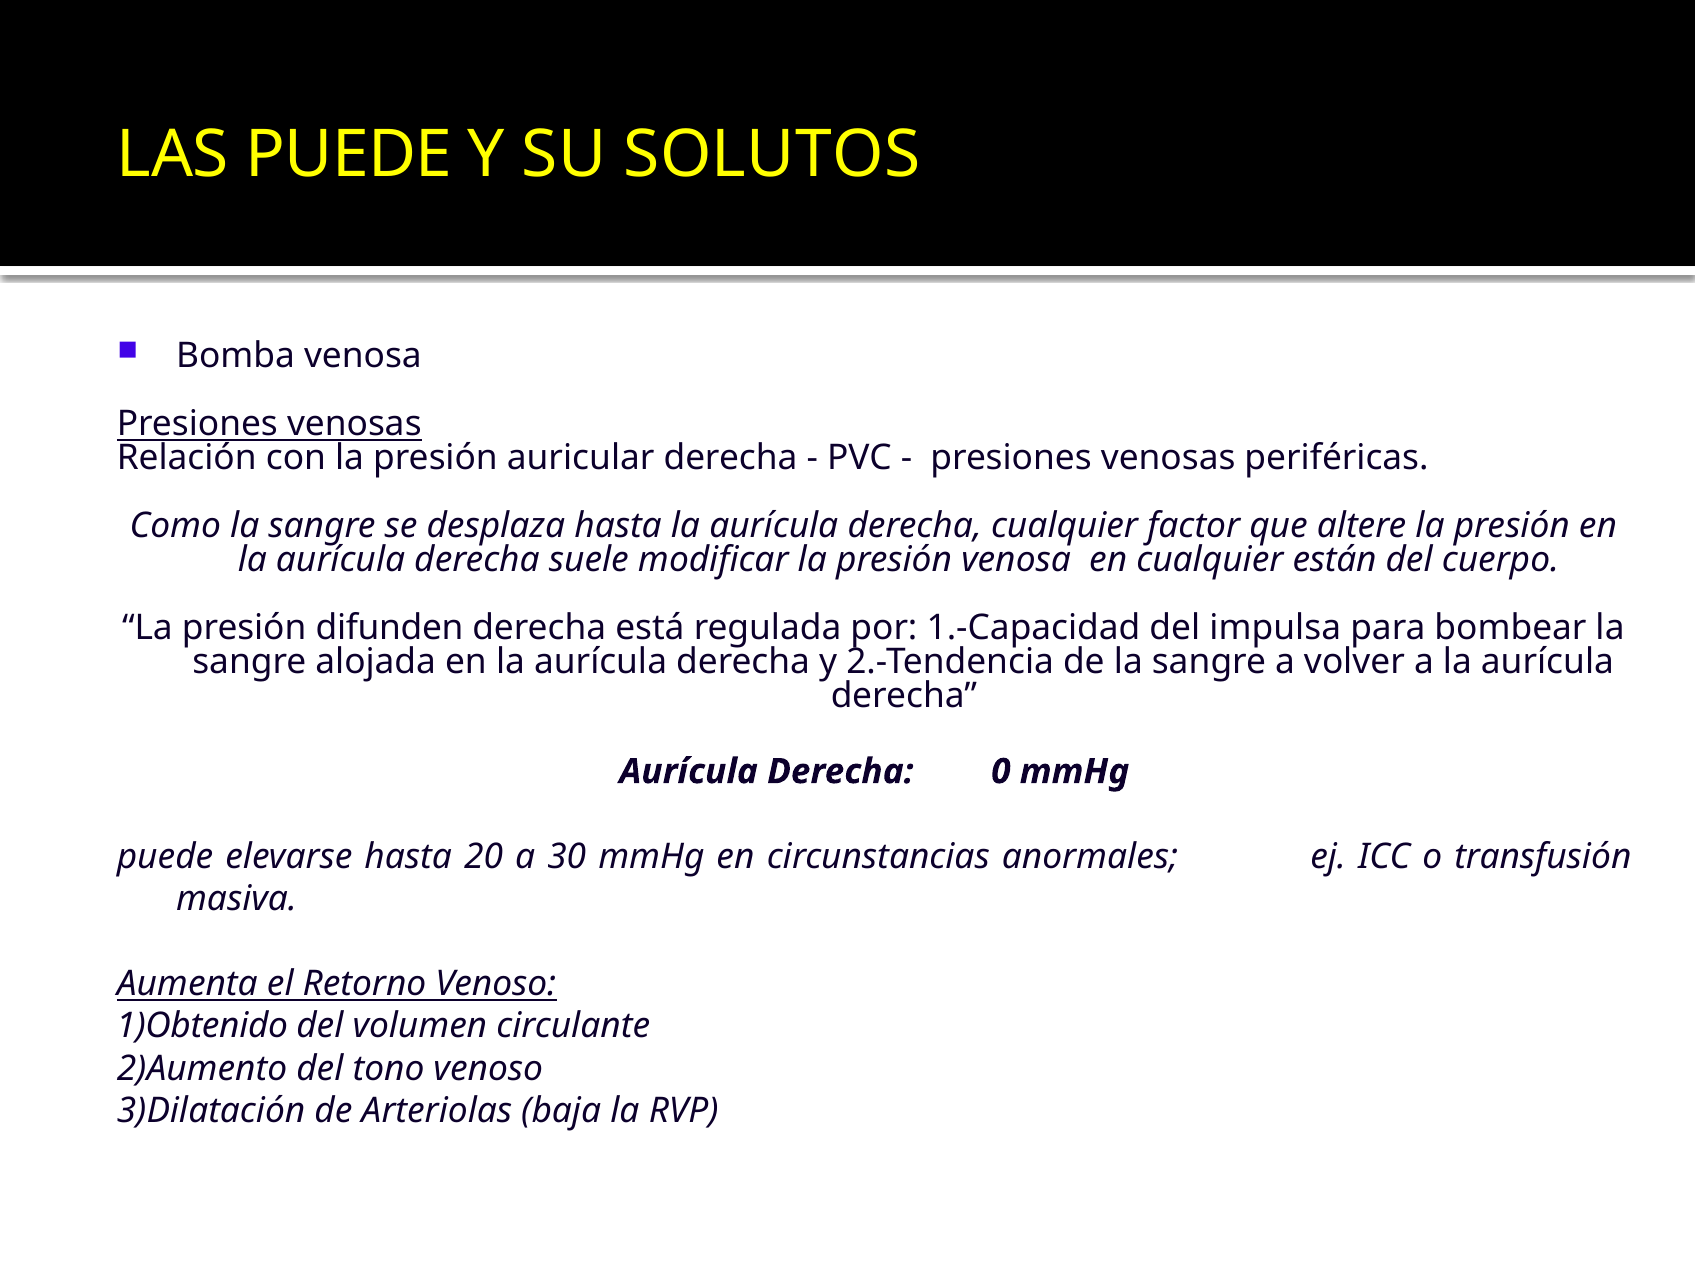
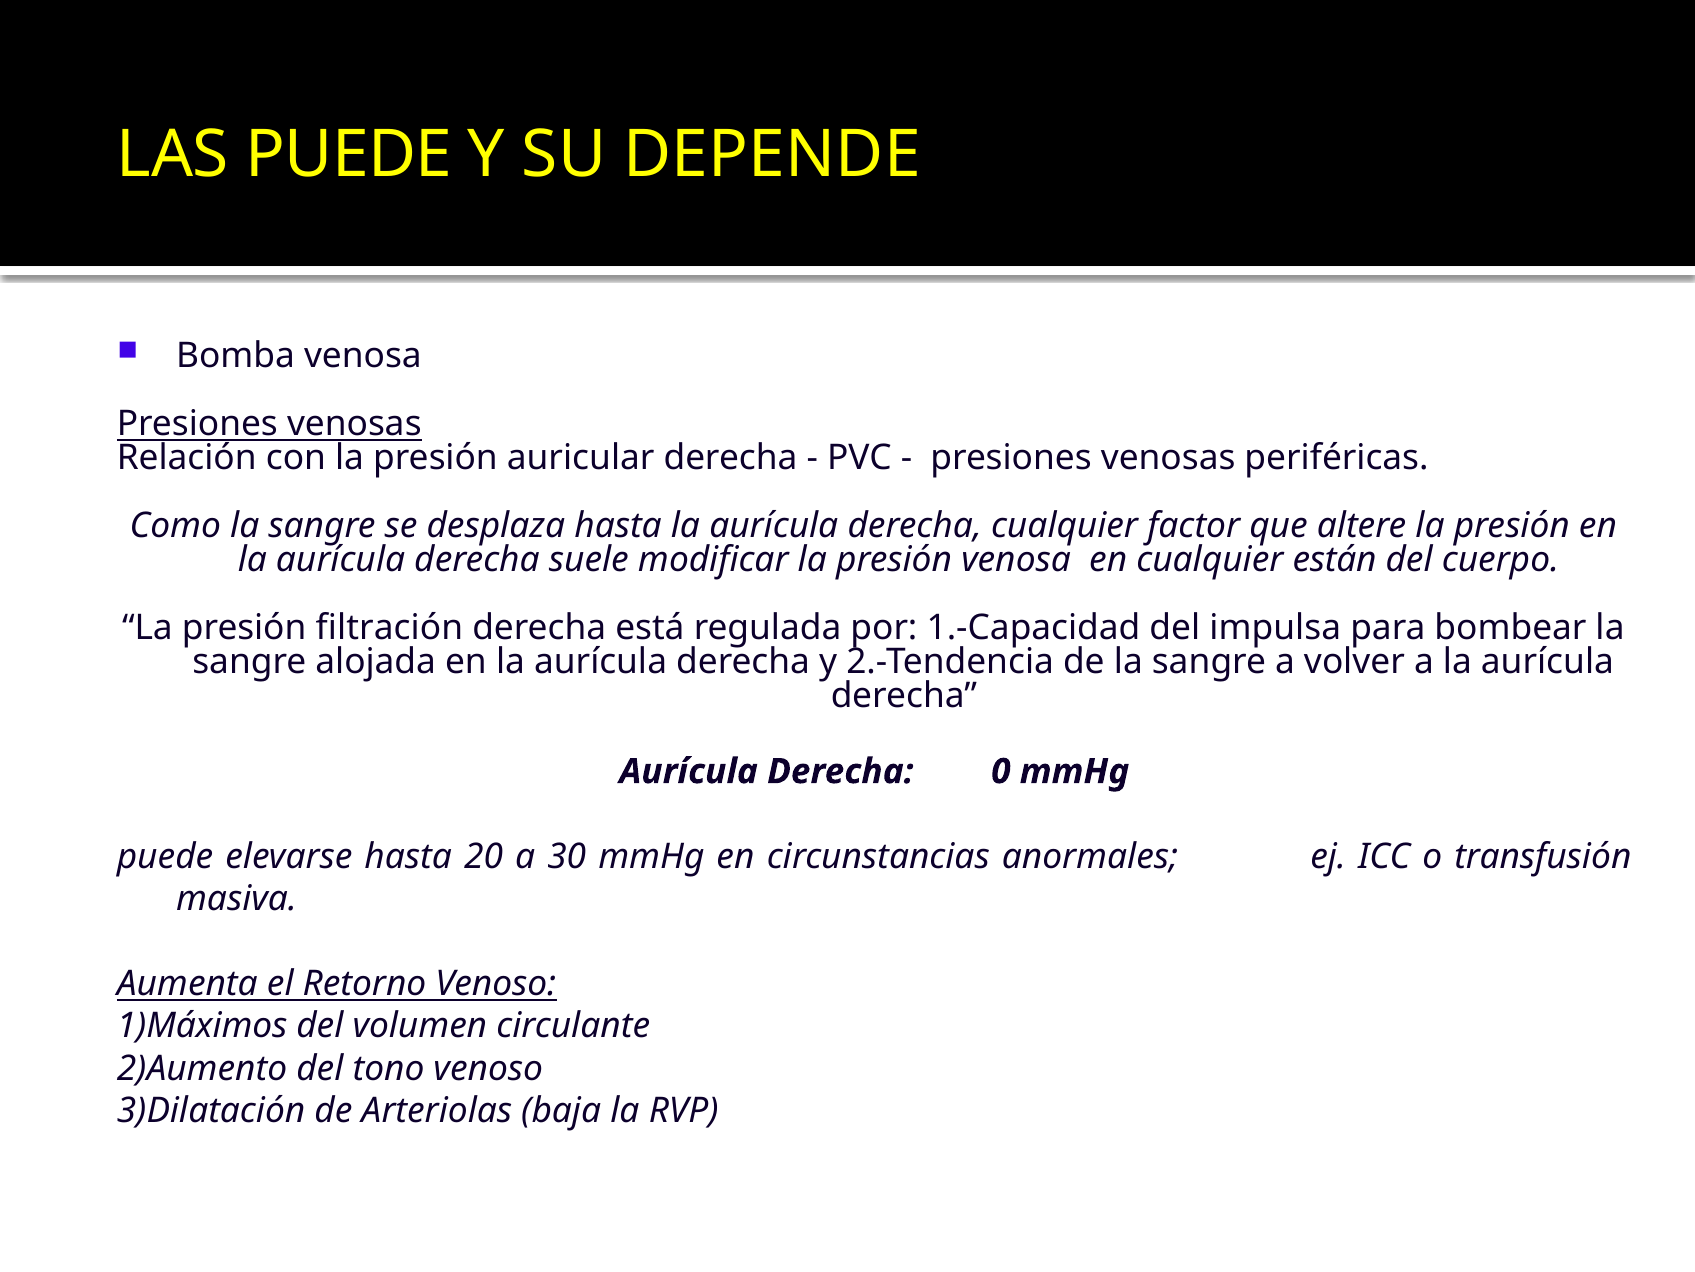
SOLUTOS: SOLUTOS -> DEPENDE (772, 154)
difunden: difunden -> filtración (389, 627)
1)Obtenido: 1)Obtenido -> 1)Máximos (202, 1025)
